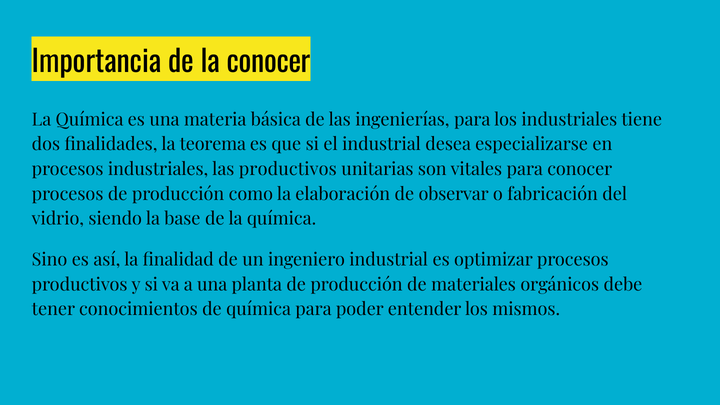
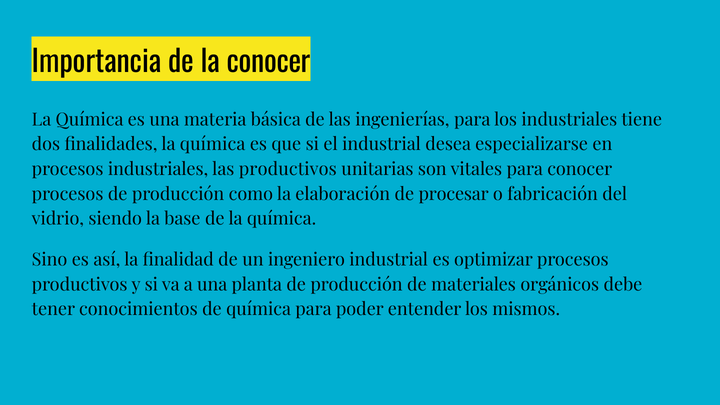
finalidades la teorema: teorema -> química (213, 144)
observar: observar -> procesar (454, 194)
